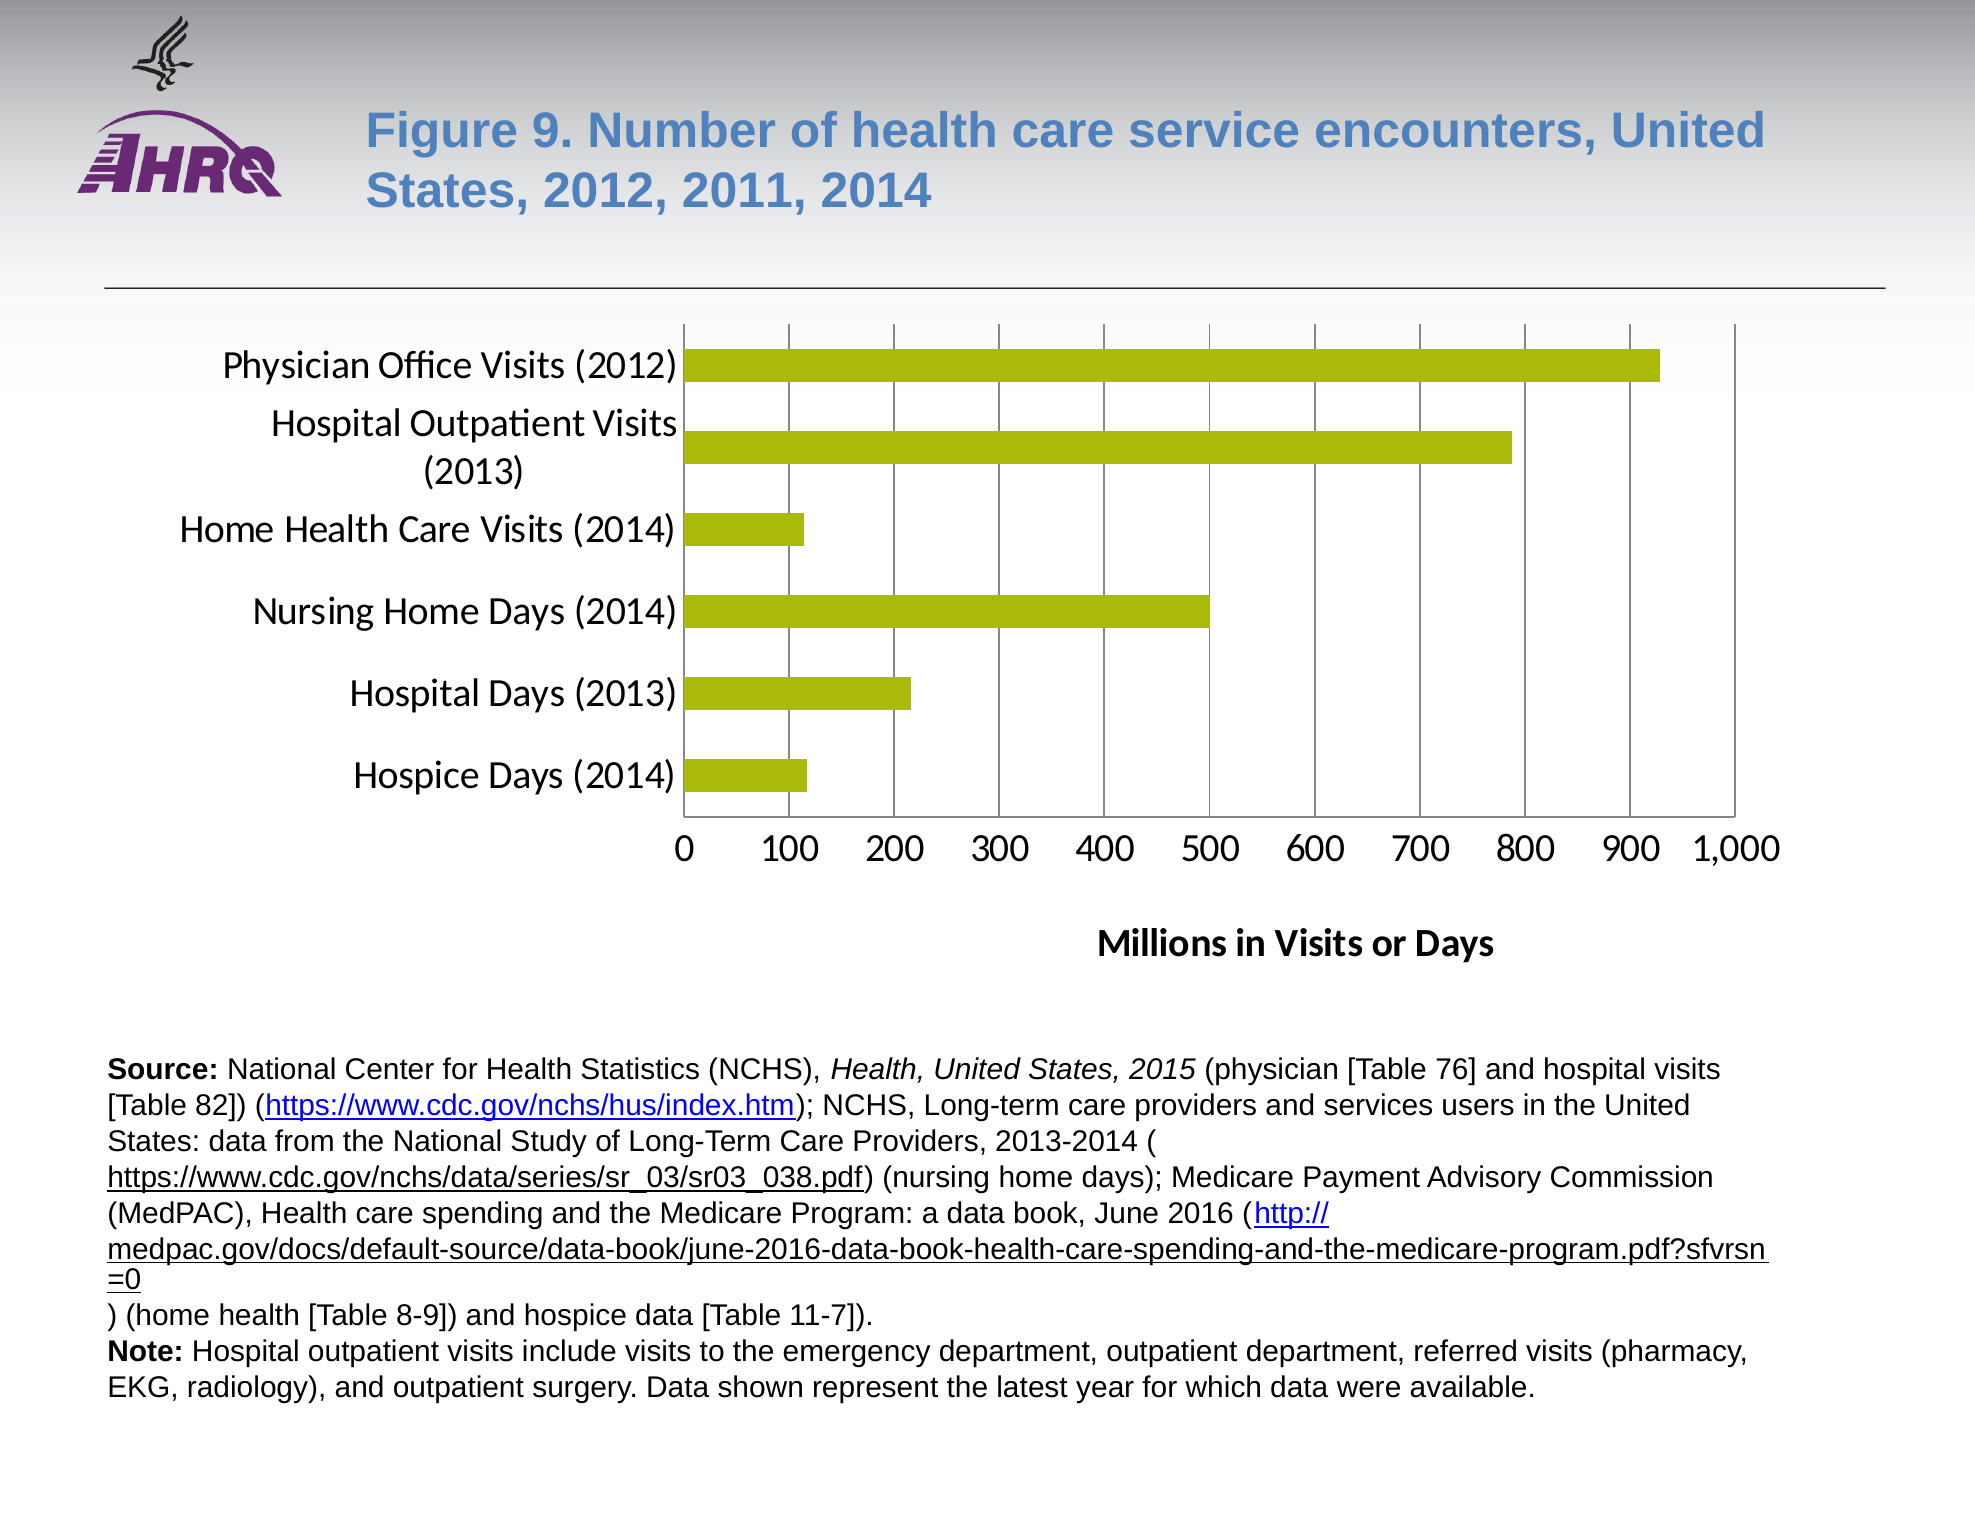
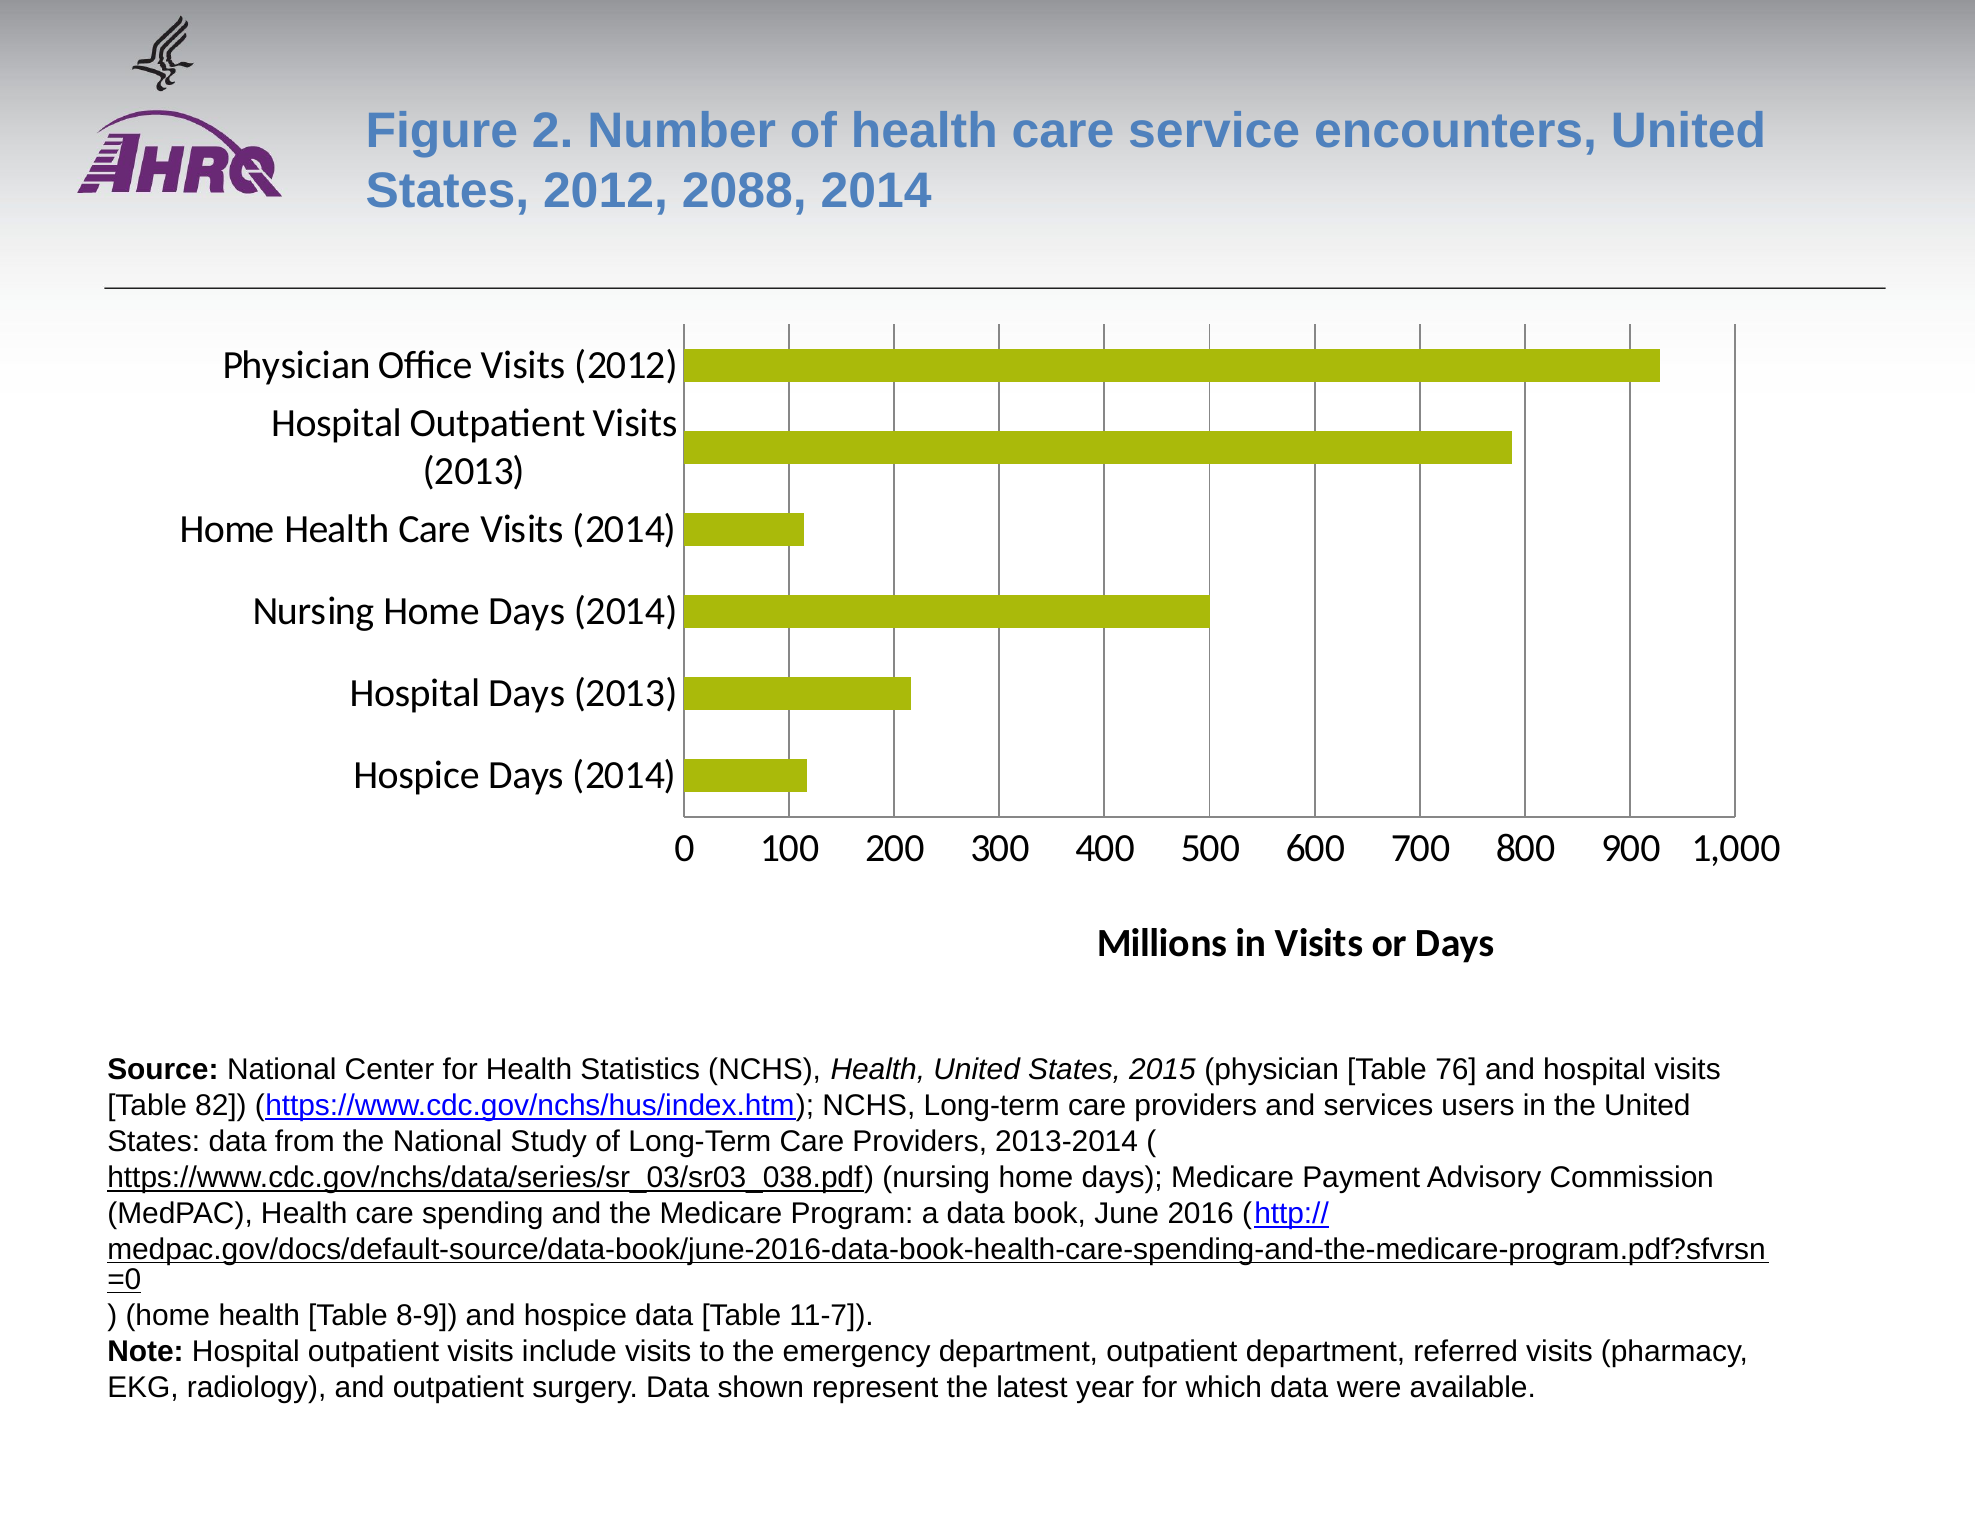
9: 9 -> 2 (553, 131)
2011: 2011 -> 2088 (744, 191)
